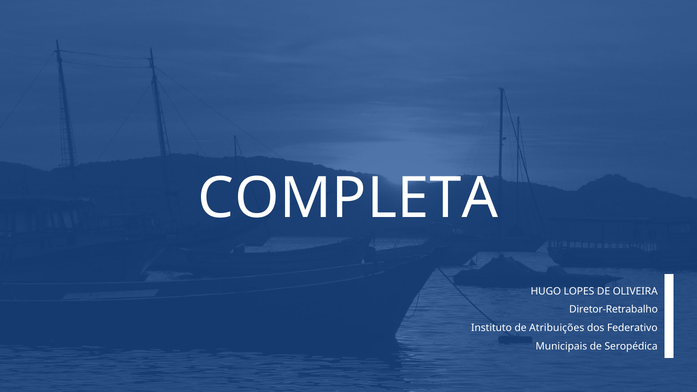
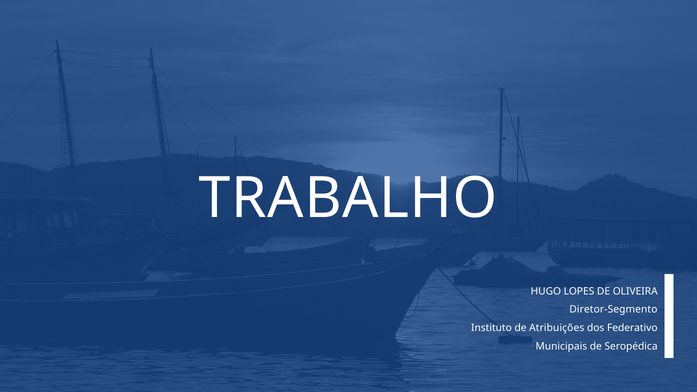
COMPLETA: COMPLETA -> TRABALHO (348, 198)
Diretor-Retrabalho: Diretor-Retrabalho -> Diretor-Segmento (613, 310)
